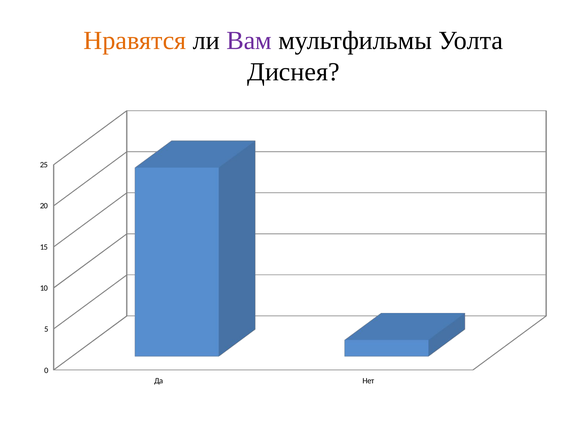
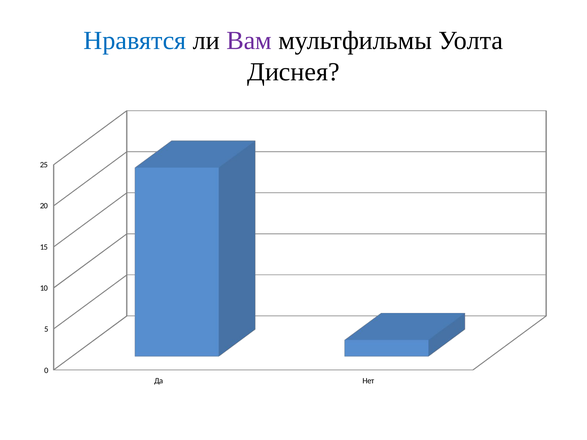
Нравятся colour: orange -> blue (135, 40)
